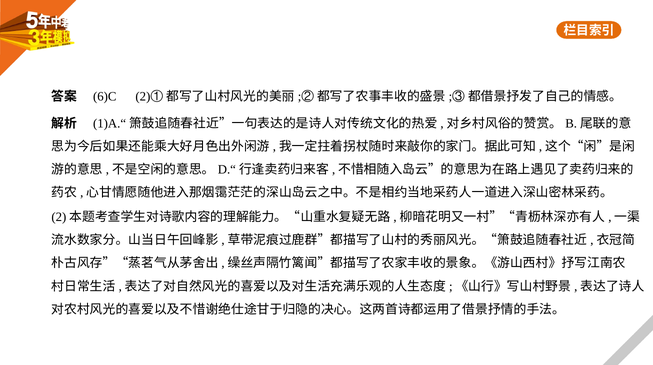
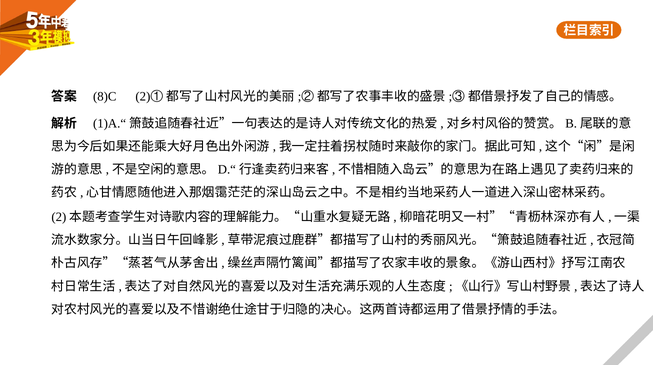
6)C: 6)C -> 8)C (105, 97)
